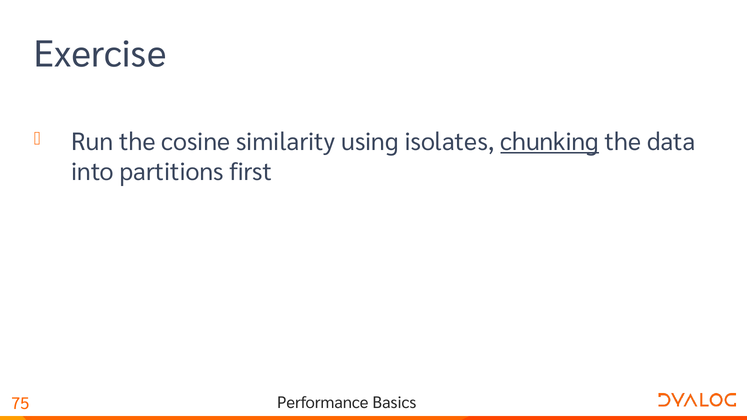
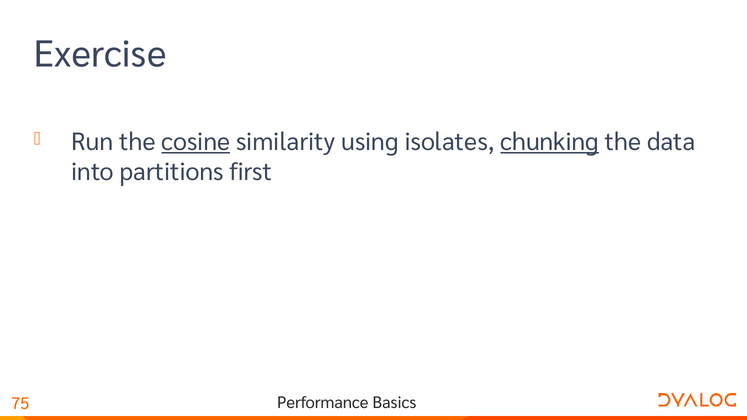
cosine underline: none -> present (196, 142)
